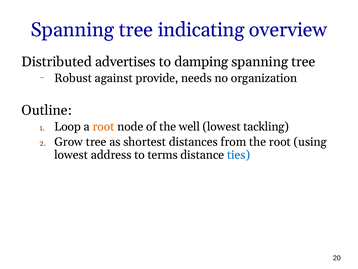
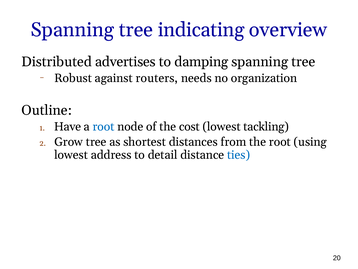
provide: provide -> routers (157, 78)
Loop: Loop -> Have (68, 126)
root colour: orange -> blue (103, 126)
well: well -> cost (189, 126)
terms: terms -> detail (163, 155)
